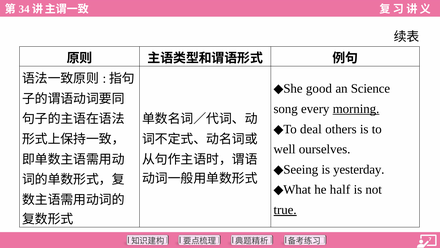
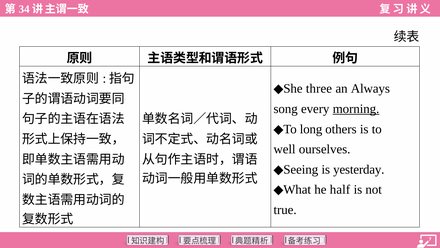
good: good -> three (319, 89)
Science: Science -> Always (370, 89)
deal: deal -> long (311, 129)
true underline: present -> none (285, 210)
